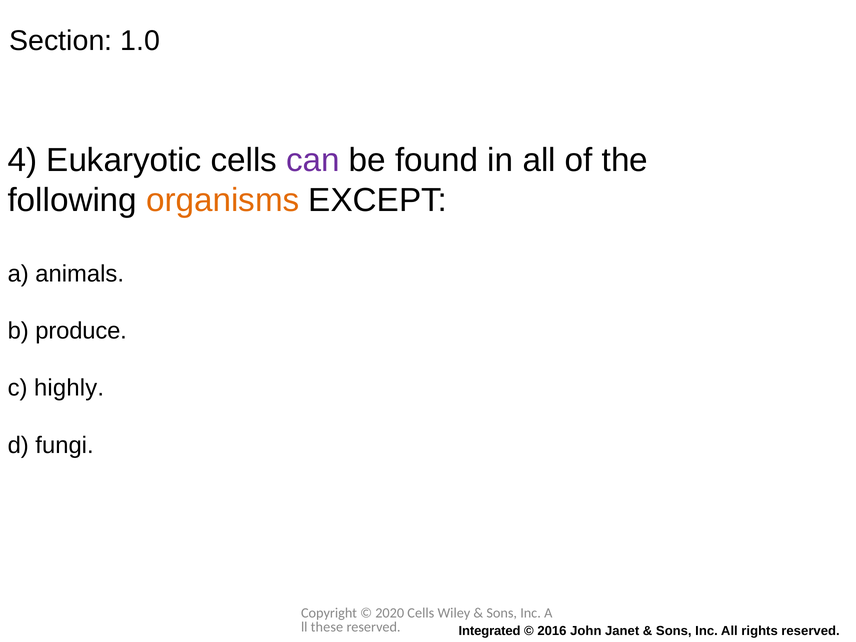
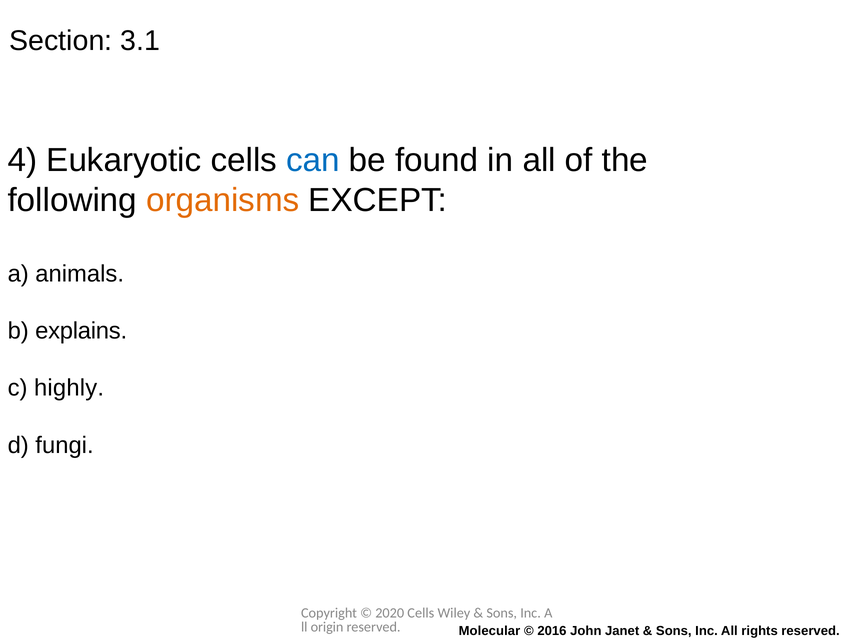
1.0: 1.0 -> 3.1 (140, 41)
can colour: purple -> blue (313, 160)
produce: produce -> explains (81, 331)
these: these -> origin (327, 627)
Integrated: Integrated -> Molecular (489, 631)
